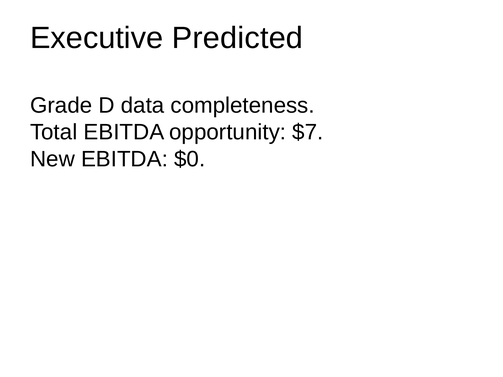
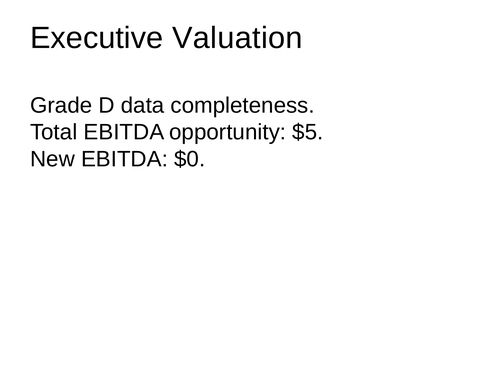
Predicted: Predicted -> Valuation (237, 38)
$7: $7 -> $5 (308, 132)
